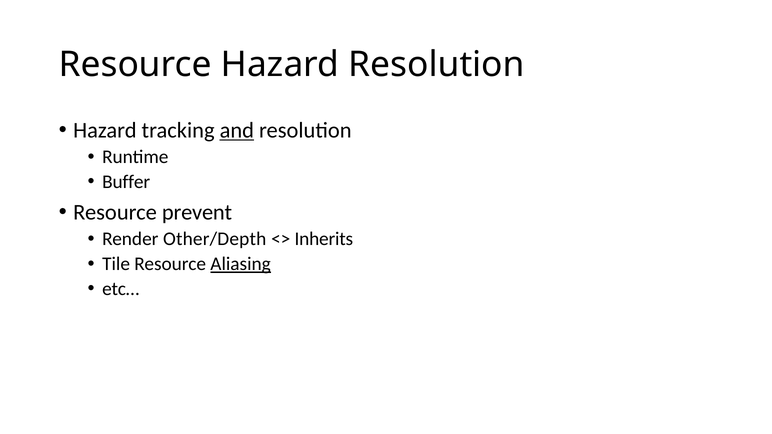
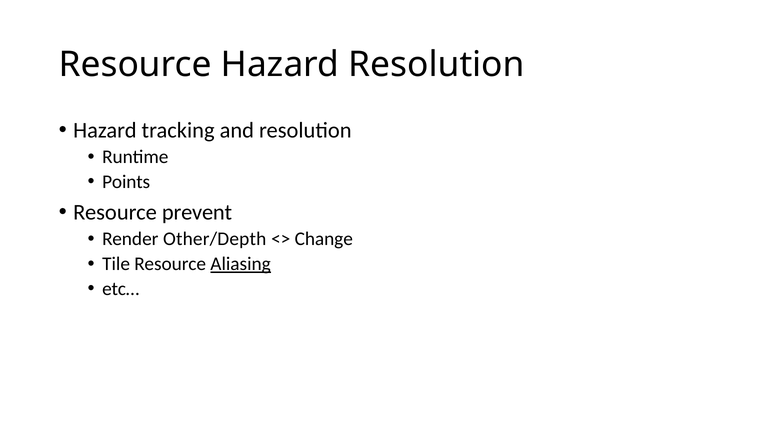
and underline: present -> none (237, 130)
Buffer: Buffer -> Points (126, 182)
Inherits: Inherits -> Change (324, 239)
